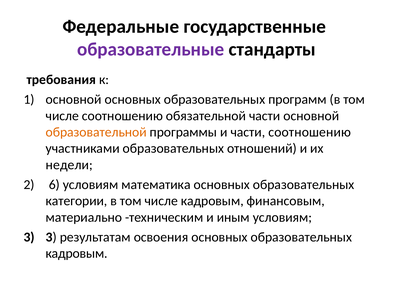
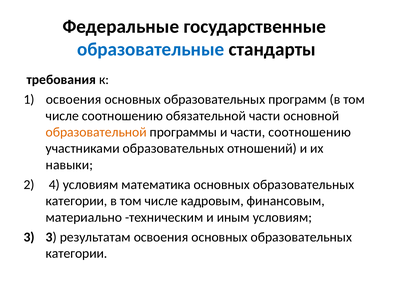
образовательные colour: purple -> blue (151, 49)
основной: основной -> освоения (74, 100)
недели: недели -> навыки (69, 165)
6: 6 -> 4 (54, 185)
кадровым: кадровым -> категории (77, 254)
